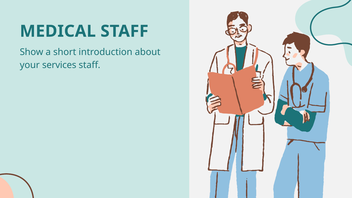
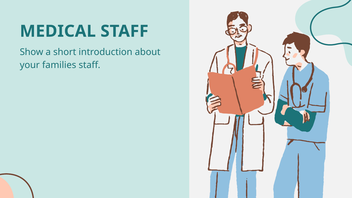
services: services -> families (59, 65)
